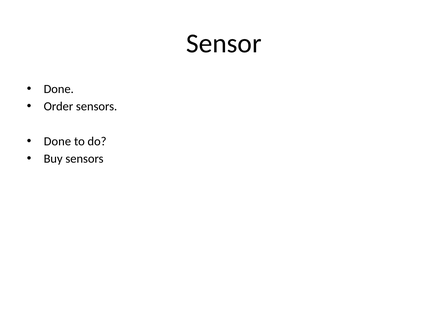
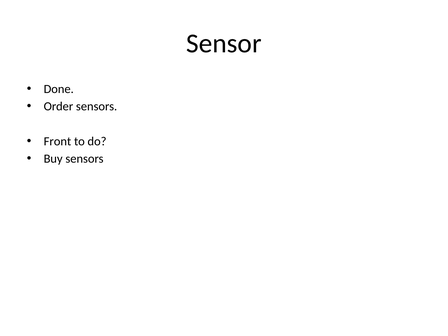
Done: Done -> Front (57, 141)
